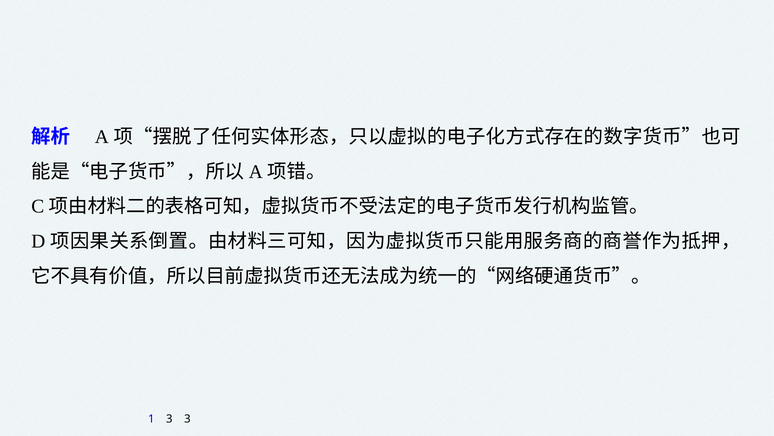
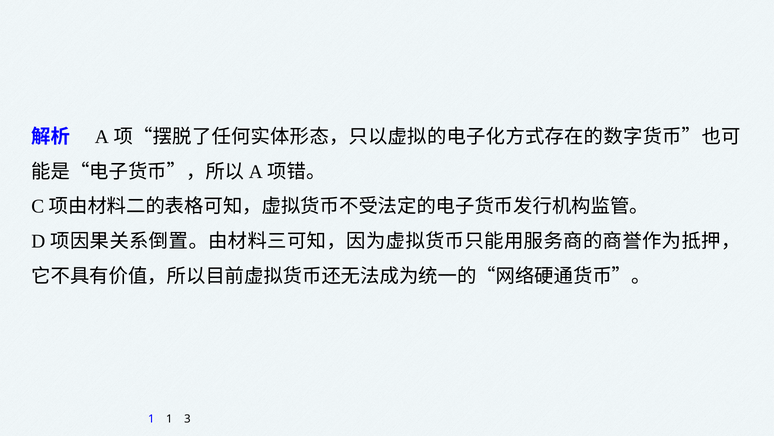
1 3: 3 -> 1 (169, 418)
